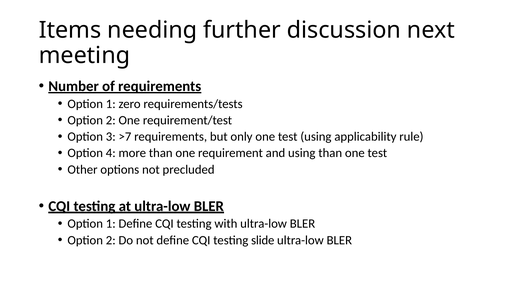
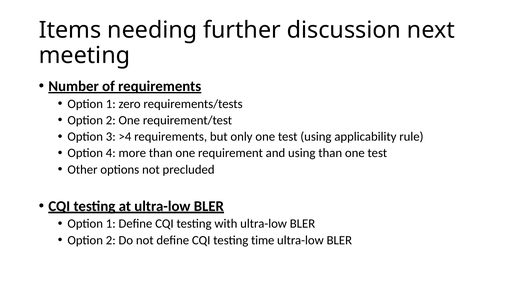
>7: >7 -> >4 (125, 136)
slide: slide -> time (263, 240)
